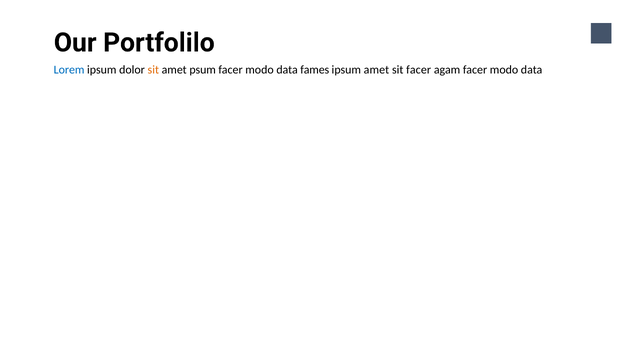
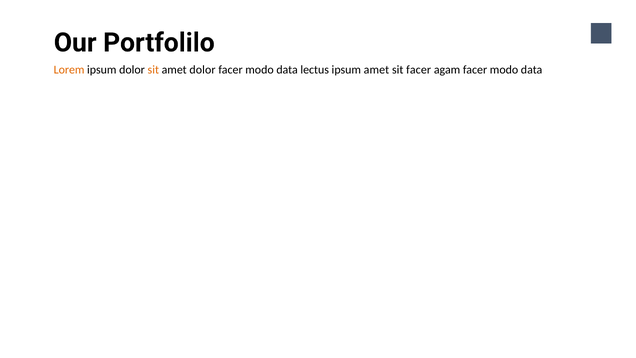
Lorem colour: blue -> orange (69, 70)
amet psum: psum -> dolor (203, 70)
fames: fames -> lectus (315, 70)
